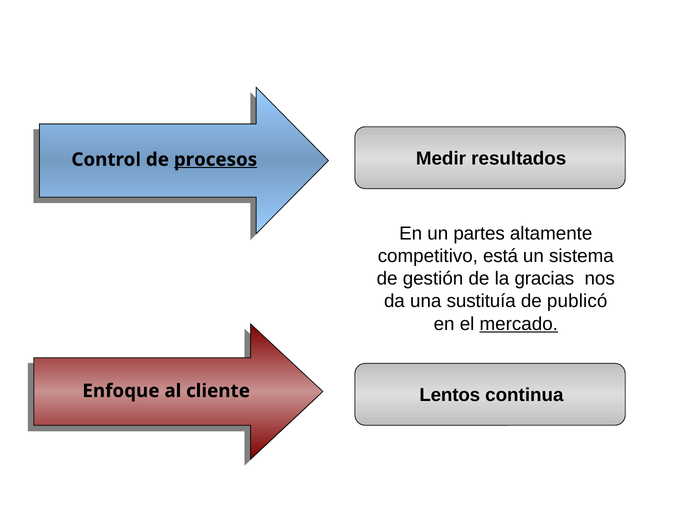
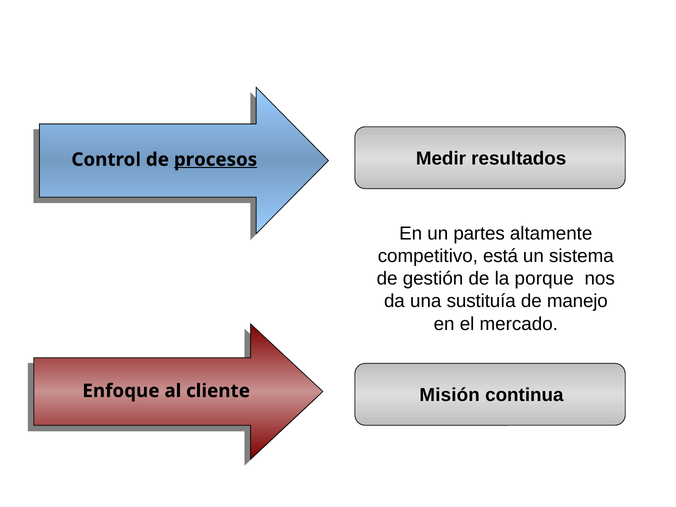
gracias: gracias -> porque (544, 279)
publicó: publicó -> manejo (577, 301)
mercado underline: present -> none (519, 324)
Lentos: Lentos -> Misión (450, 395)
